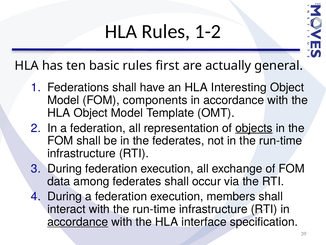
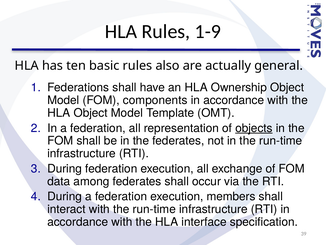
1-2: 1-2 -> 1-9 (208, 32)
first: first -> also (168, 65)
Interesting: Interesting -> Ownership (239, 87)
accordance underline: present -> none (78, 221)
